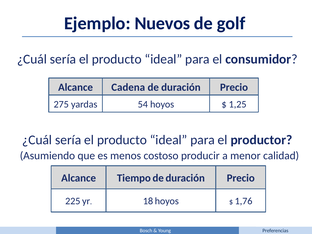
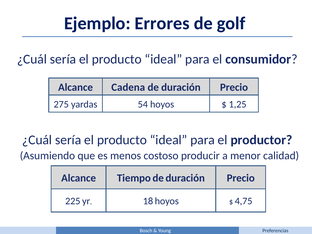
Nuevos: Nuevos -> Errores (162, 23)
1,76: 1,76 -> 4,75 (244, 201)
